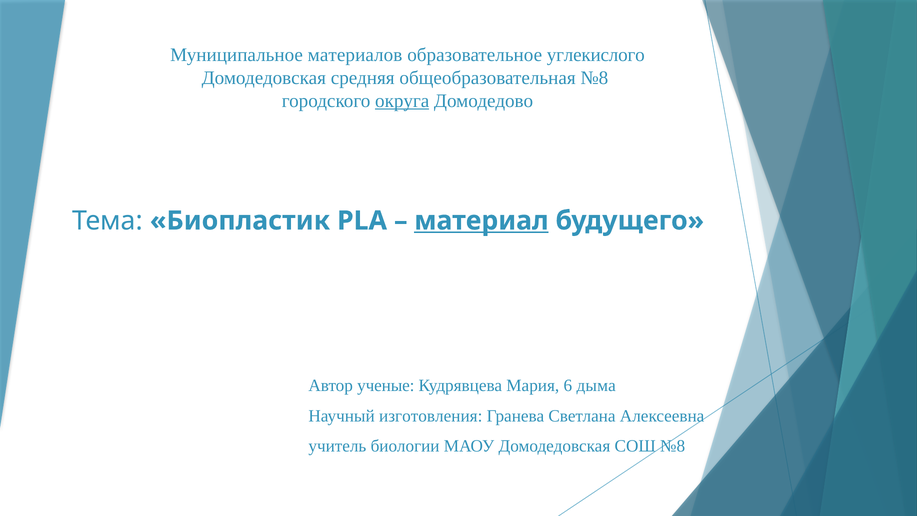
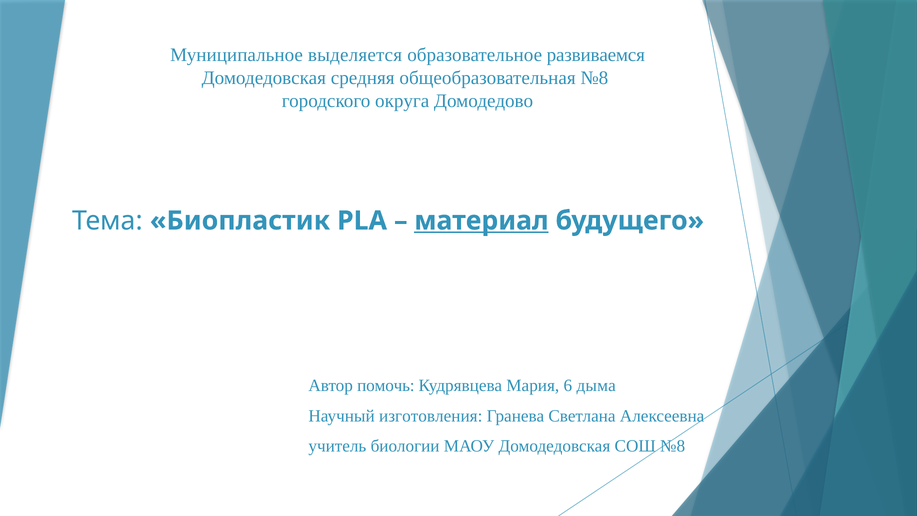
материалов: материалов -> выделяется (355, 55)
углекислого: углекислого -> развиваемся (596, 55)
округа underline: present -> none (402, 101)
ученые: ученые -> помочь (386, 386)
